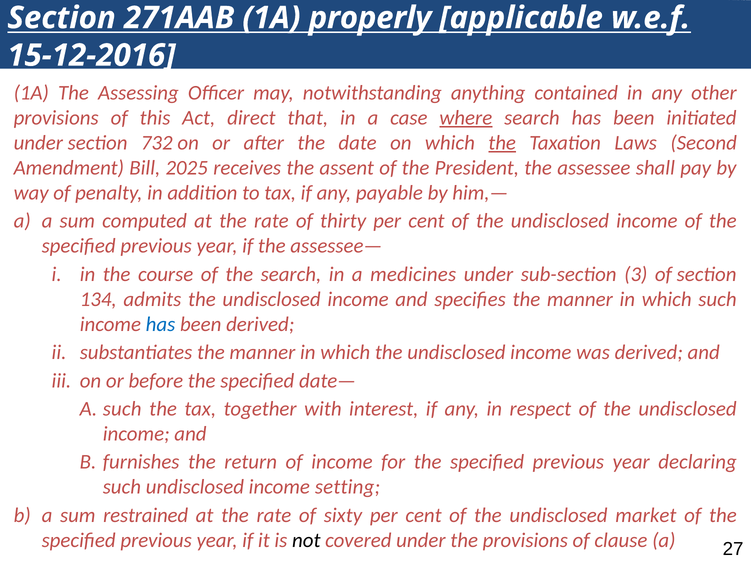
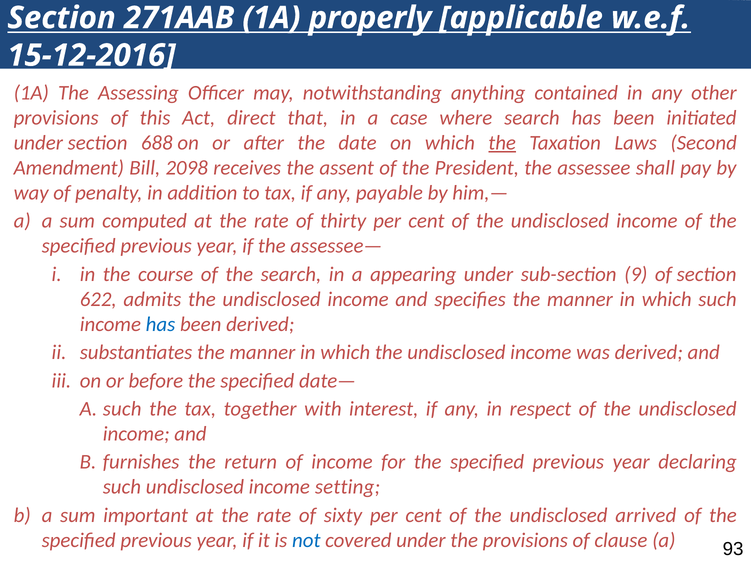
where underline: present -> none (466, 118)
732: 732 -> 688 (157, 143)
2025: 2025 -> 2098 (187, 168)
medicines: medicines -> appearing (413, 274)
3: 3 -> 9 (636, 274)
134: 134 -> 622 (98, 299)
restrained: restrained -> important (146, 515)
market: market -> arrived (646, 515)
not colour: black -> blue (306, 540)
27: 27 -> 93 (733, 549)
